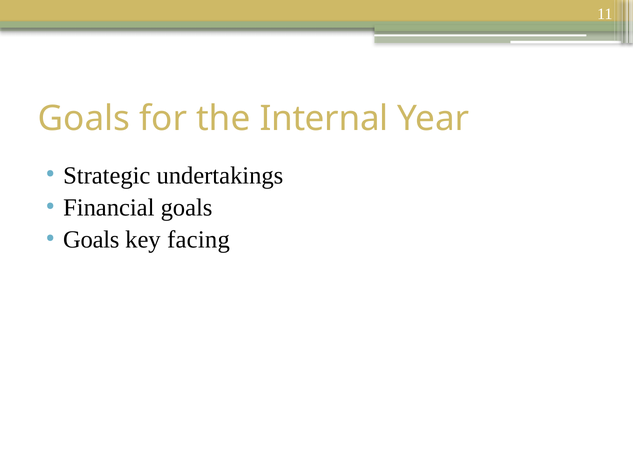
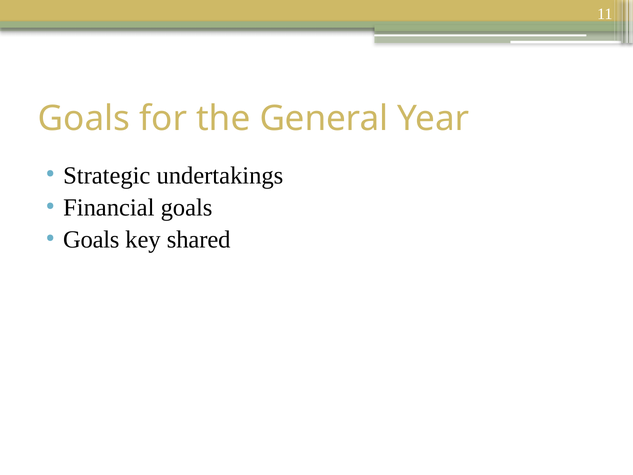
Internal: Internal -> General (324, 118)
facing: facing -> shared (199, 240)
